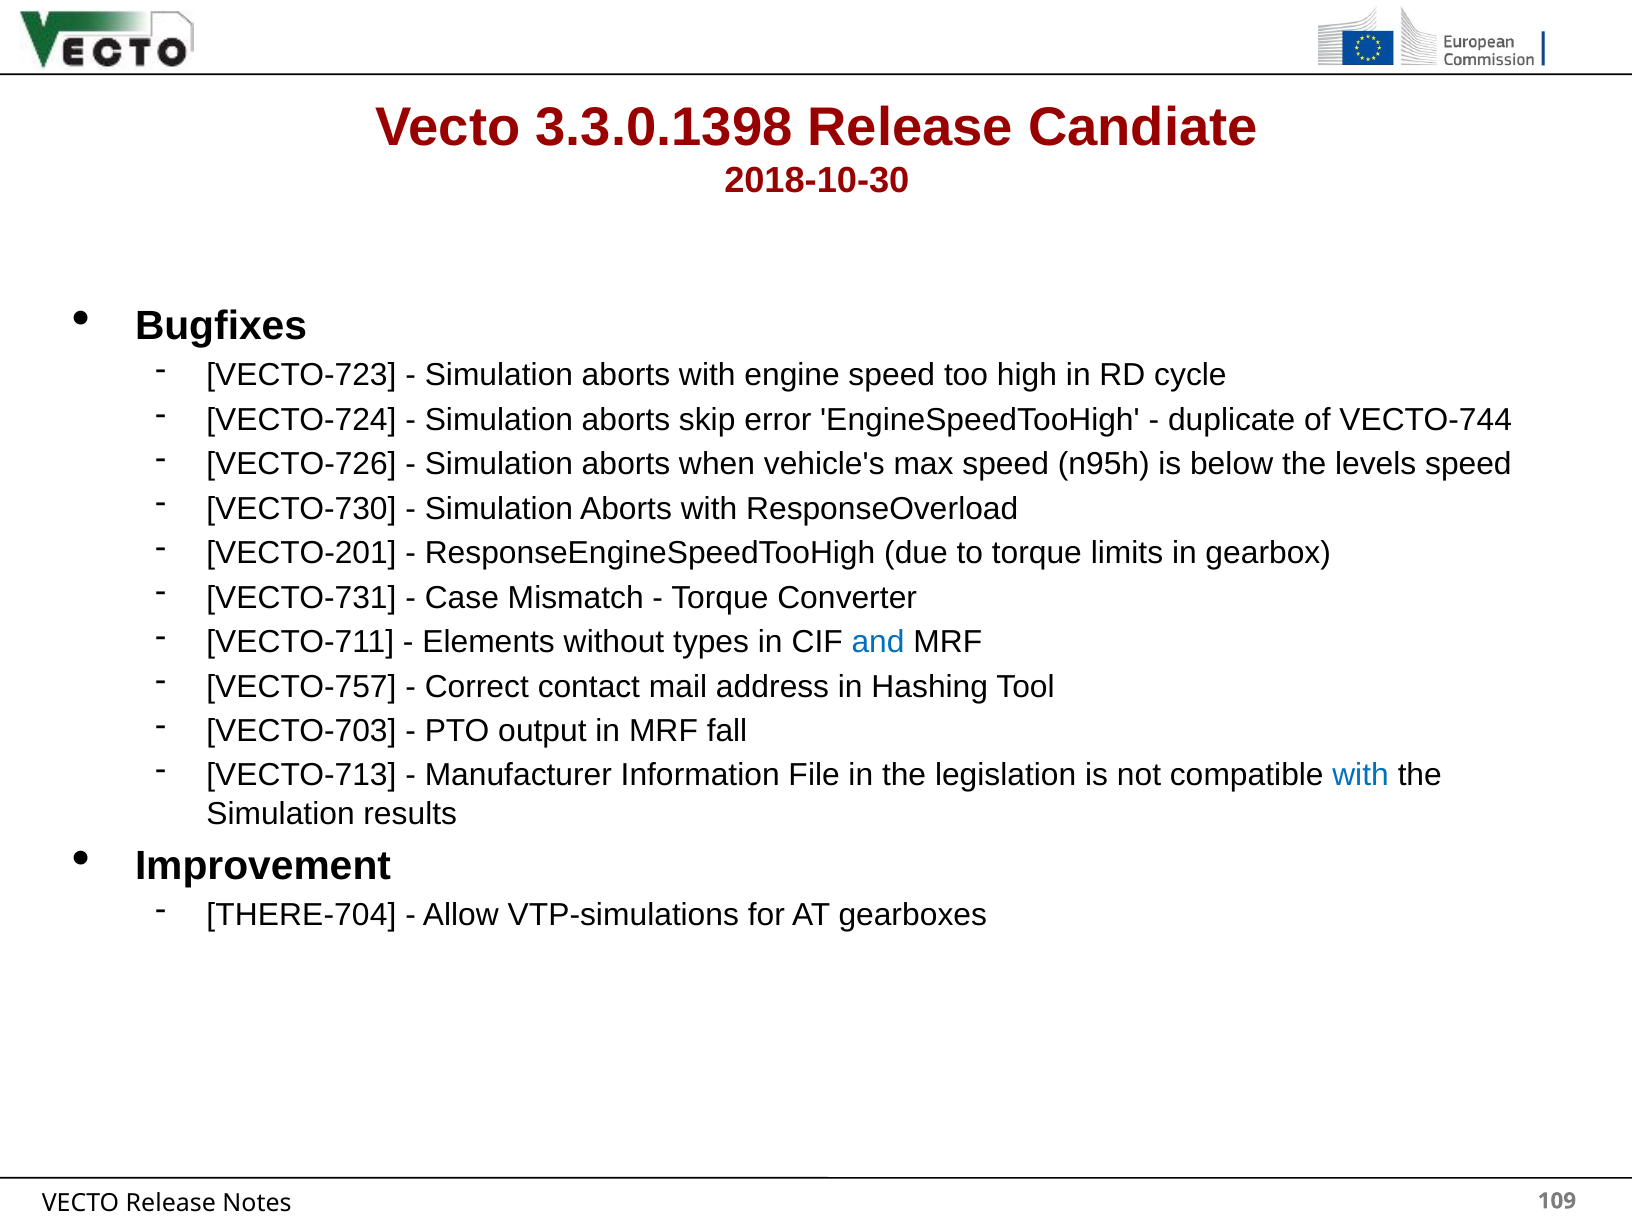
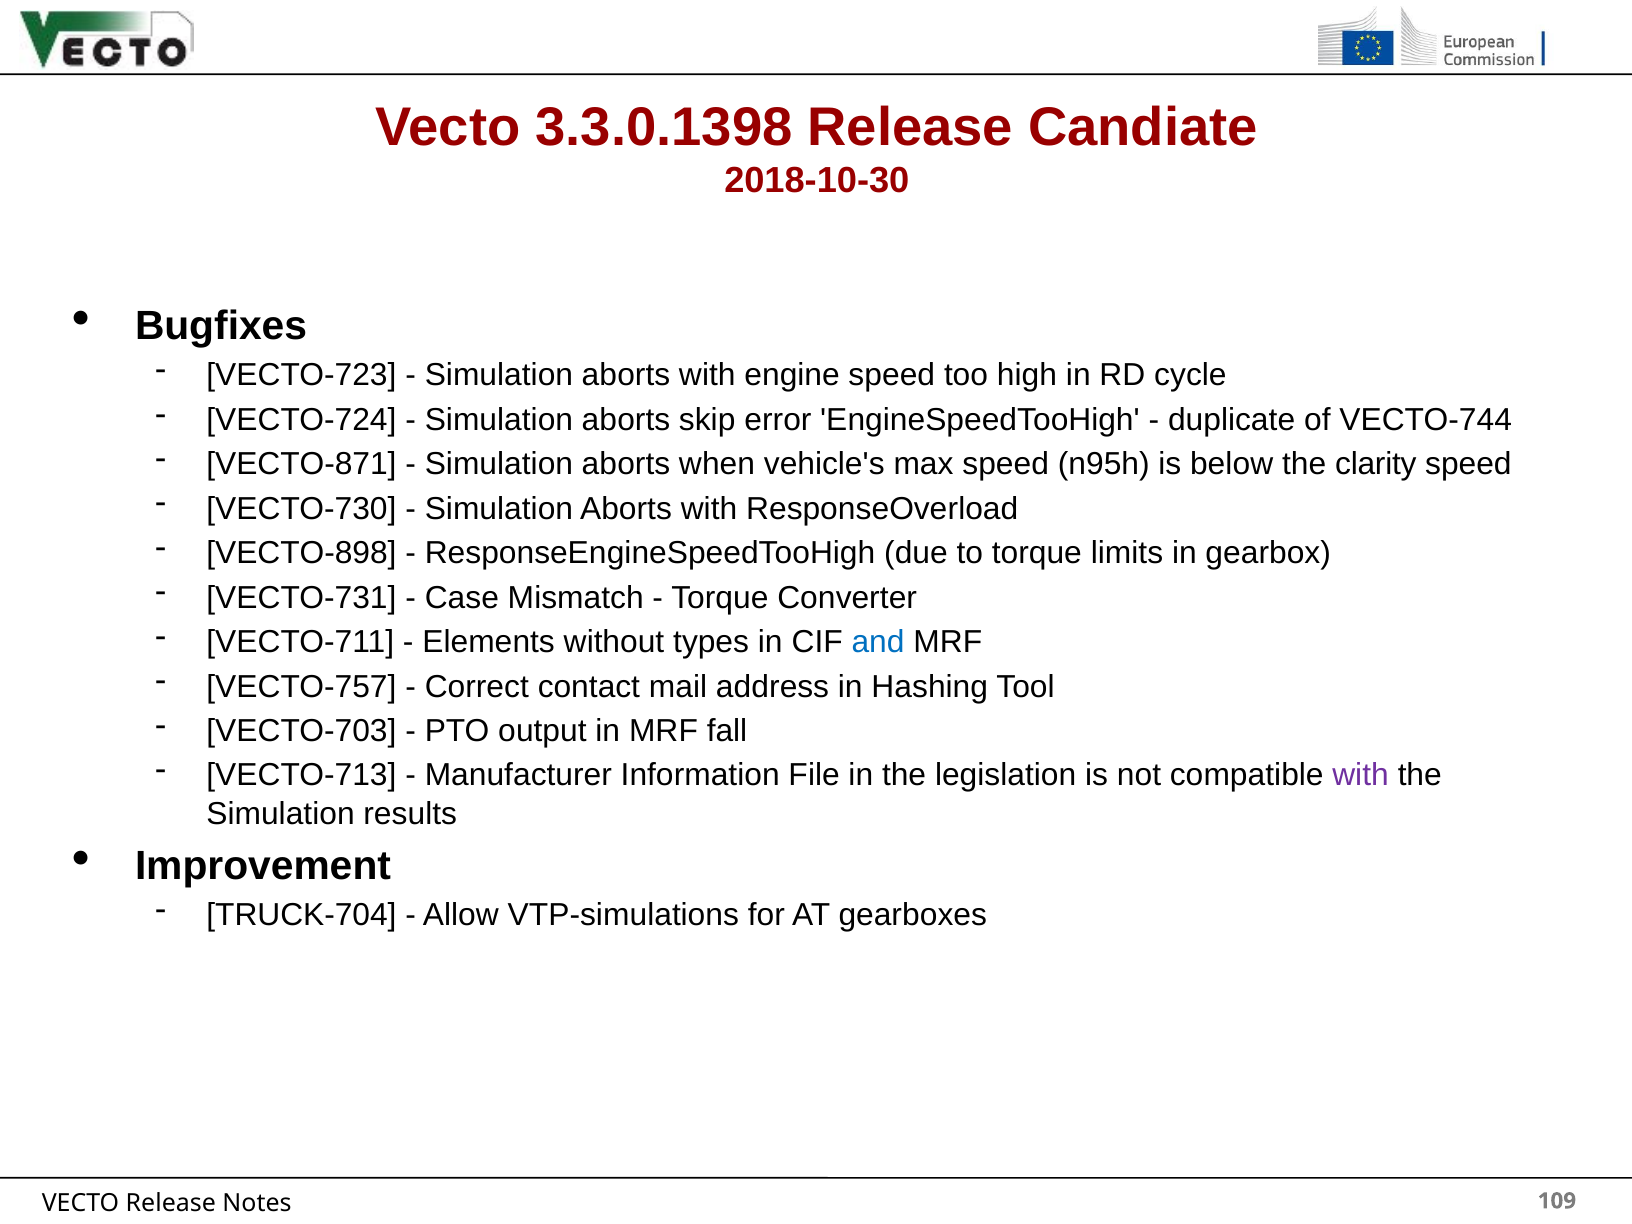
VECTO-726: VECTO-726 -> VECTO-871 (301, 464)
levels: levels -> clarity (1376, 464)
VECTO-201: VECTO-201 -> VECTO-898 (301, 553)
with colour: blue -> purple (1361, 775)
THERE-704: THERE-704 -> TRUCK-704 (301, 915)
